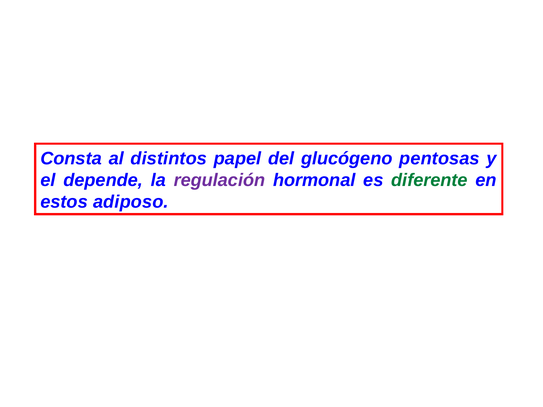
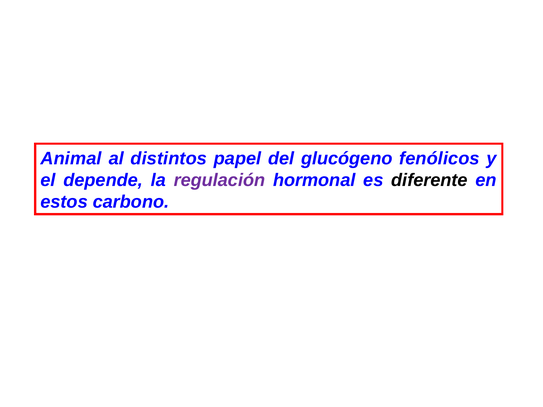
Consta: Consta -> Animal (71, 159)
pentosas: pentosas -> fenólicos (439, 159)
diferente colour: green -> black (429, 180)
adiposo: adiposo -> carbono (131, 202)
